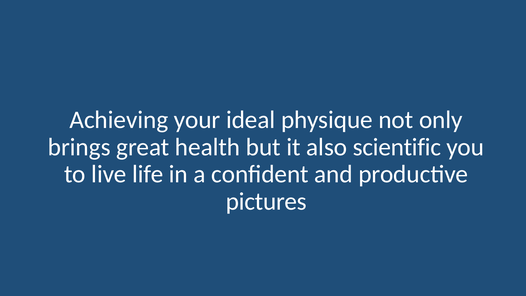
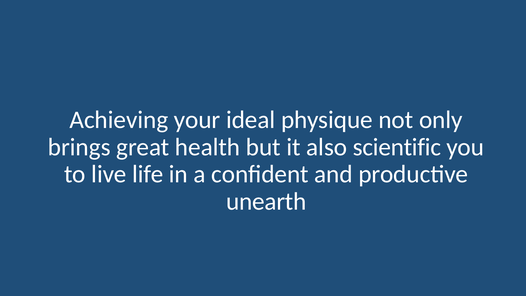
pictures: pictures -> unearth (266, 201)
